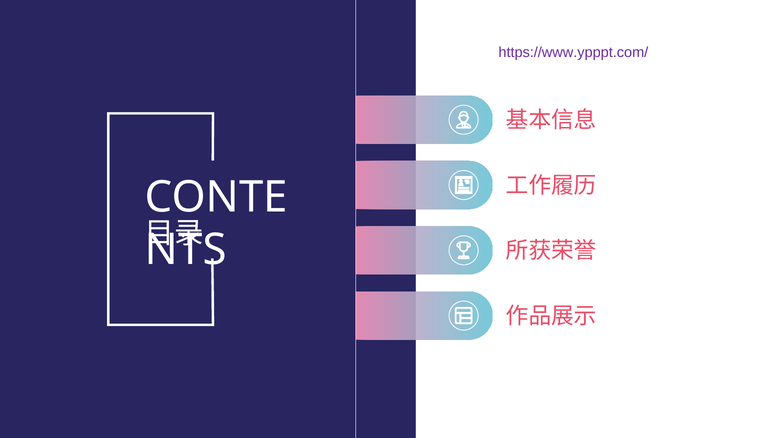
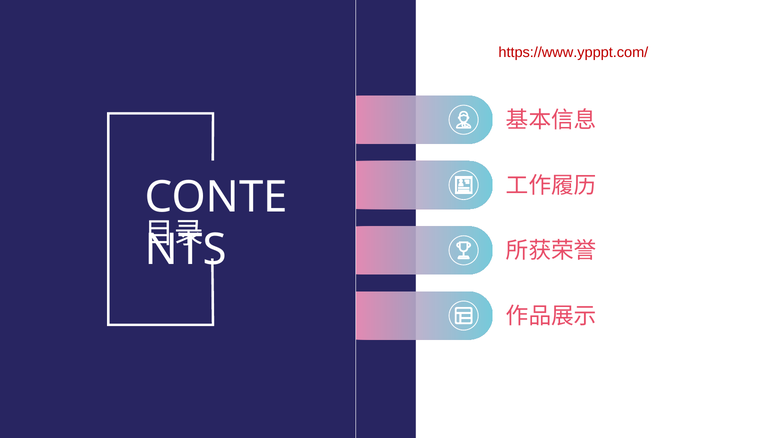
https://www.ypppt.com/ colour: purple -> red (573, 52)
